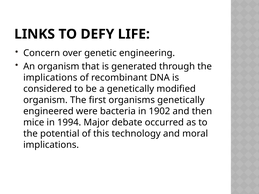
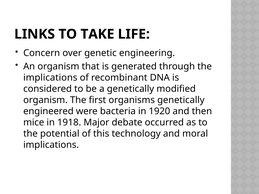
DEFY: DEFY -> TAKE (97, 34)
1902: 1902 -> 1920 (159, 111)
1994: 1994 -> 1918 (69, 123)
